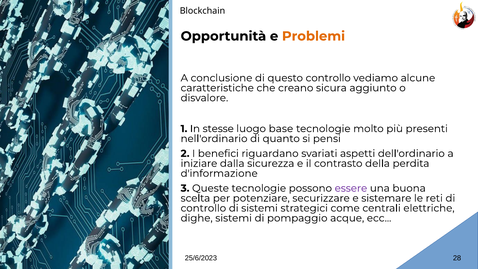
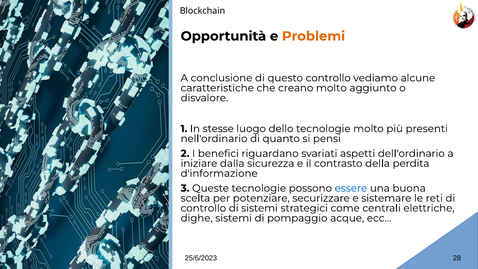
creano sicura: sicura -> molto (331, 88)
base: base -> dello (281, 129)
essere colour: purple -> blue (351, 188)
